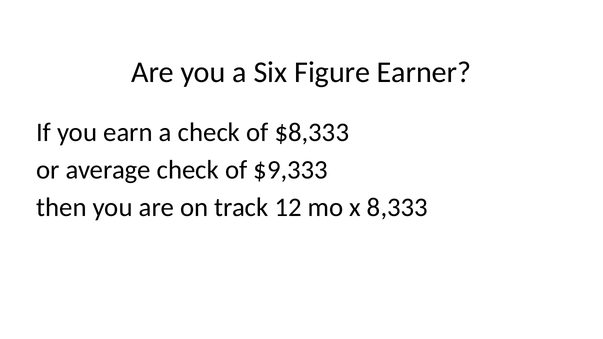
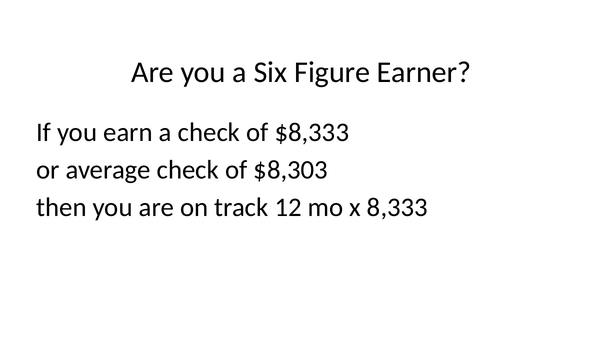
$9,333: $9,333 -> $8,303 (291, 170)
